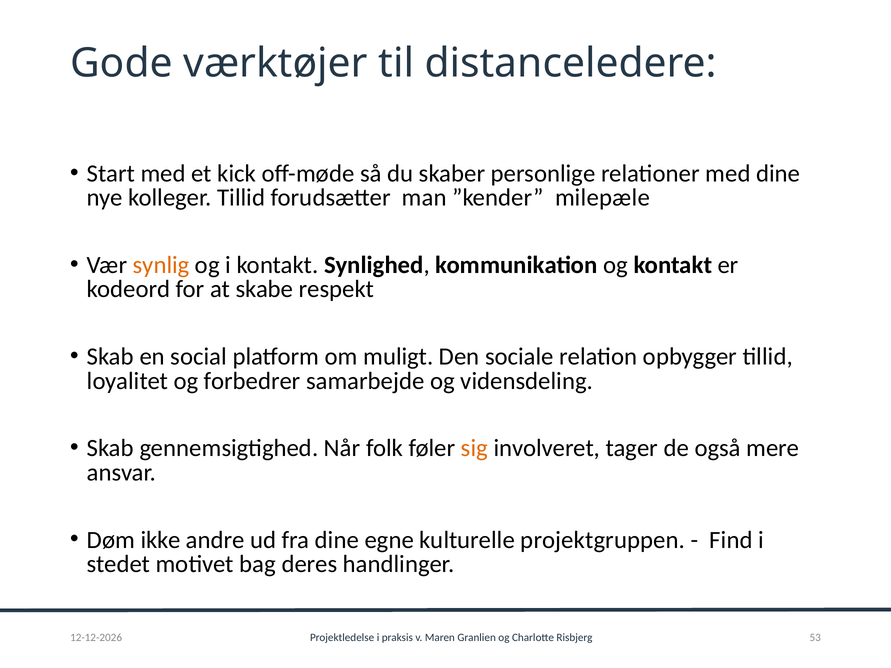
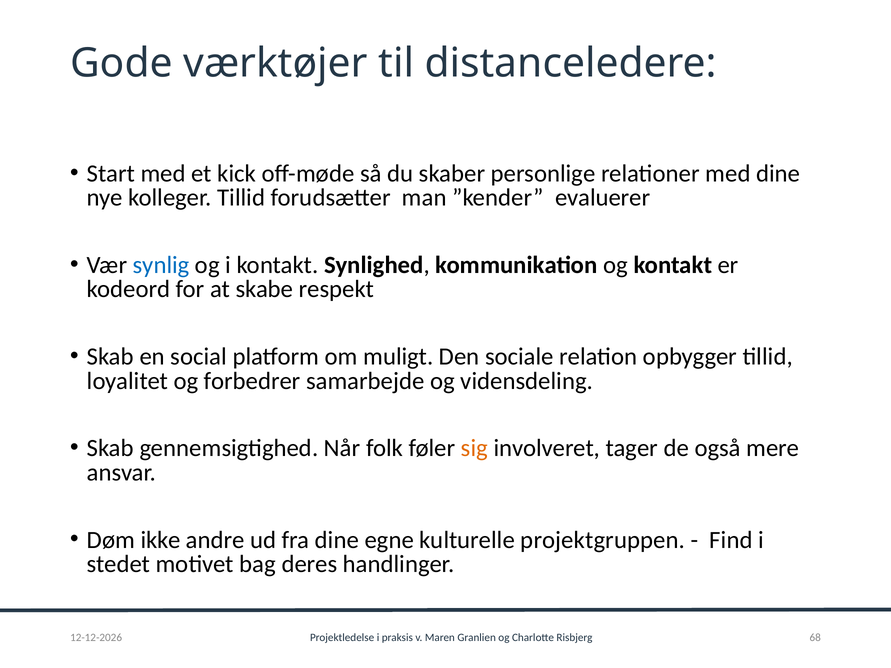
milepæle: milepæle -> evaluerer (603, 198)
synlig colour: orange -> blue (161, 265)
53: 53 -> 68 (815, 638)
